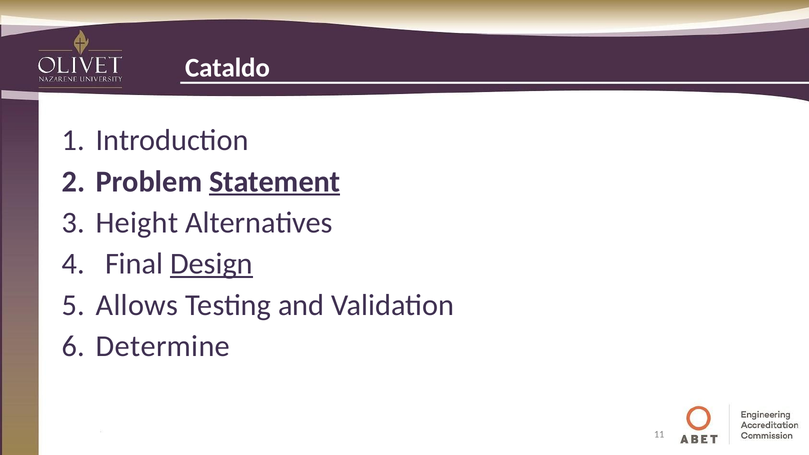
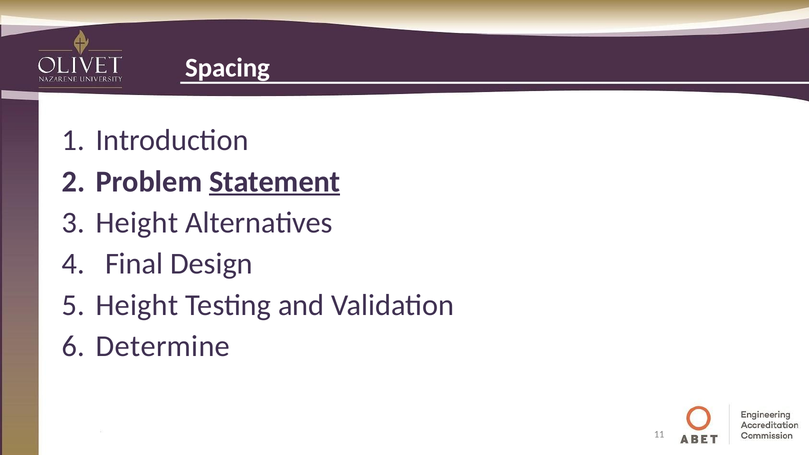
Cataldo: Cataldo -> Spacing (227, 68)
Design underline: present -> none (212, 264)
Allows: Allows -> Height (137, 305)
